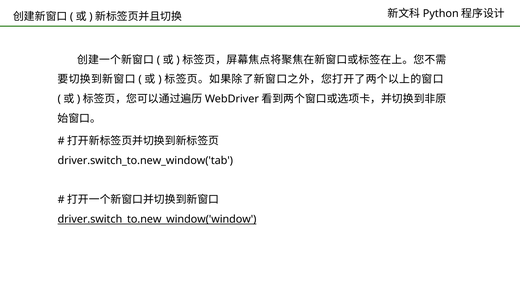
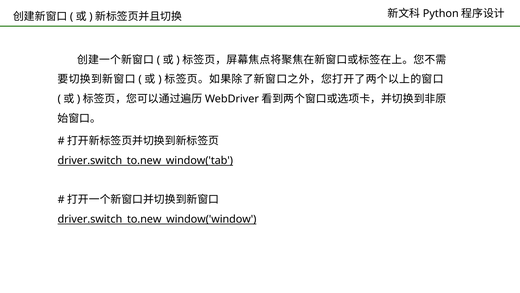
driver.switch_to.new_window('tab underline: none -> present (145, 160)
